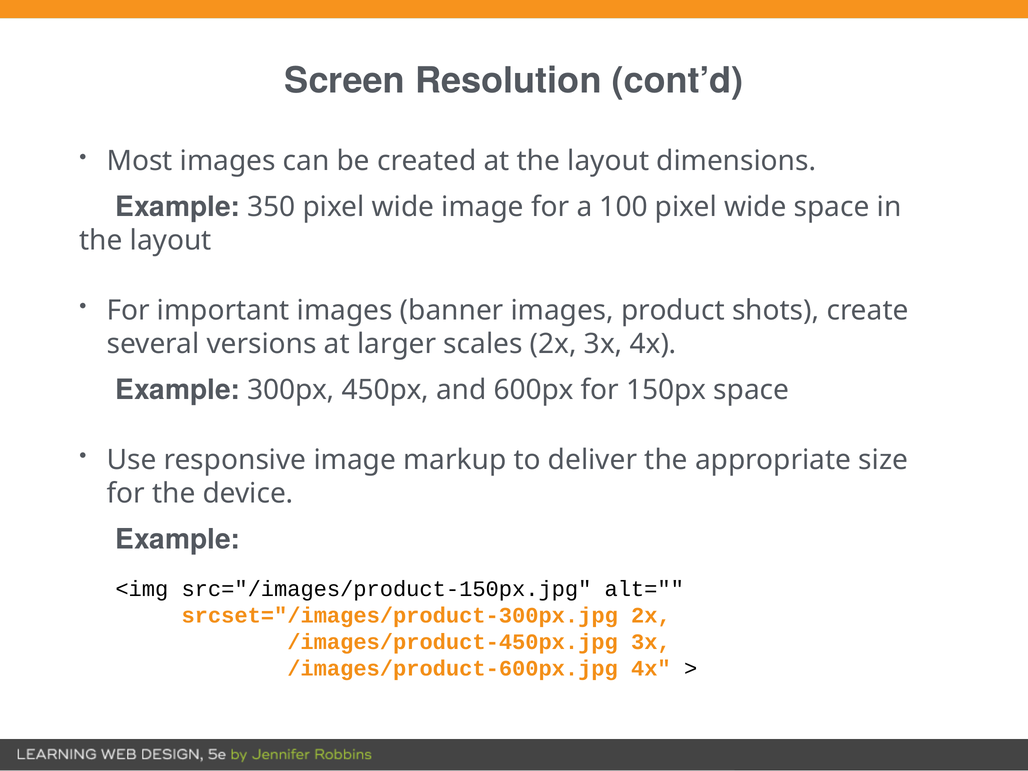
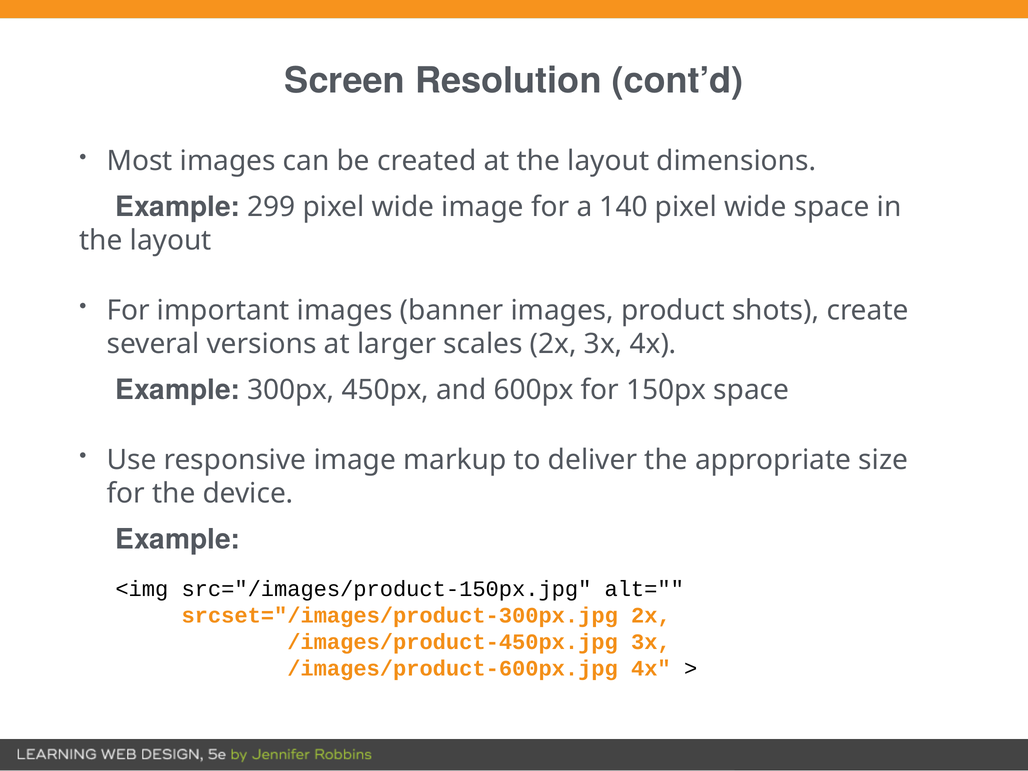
350: 350 -> 299 (271, 207)
100: 100 -> 140 (624, 207)
